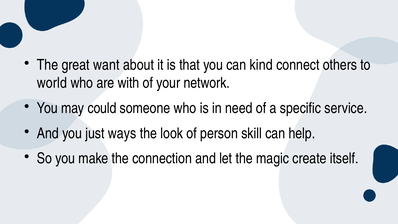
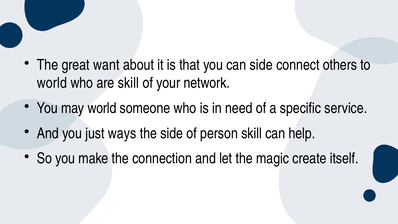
can kind: kind -> side (261, 65)
are with: with -> skill (128, 83)
may could: could -> world (102, 108)
the look: look -> side (172, 133)
